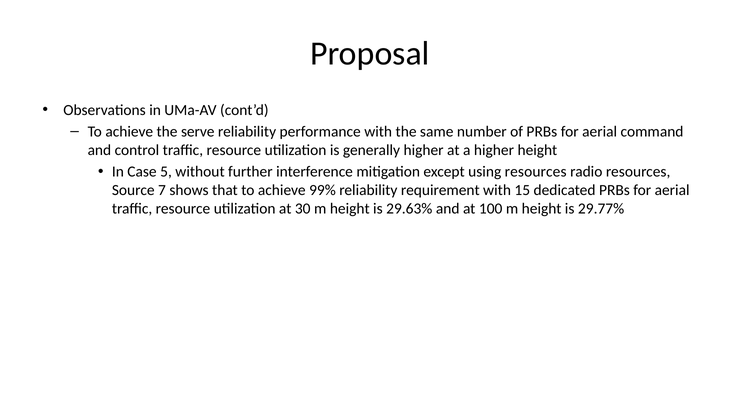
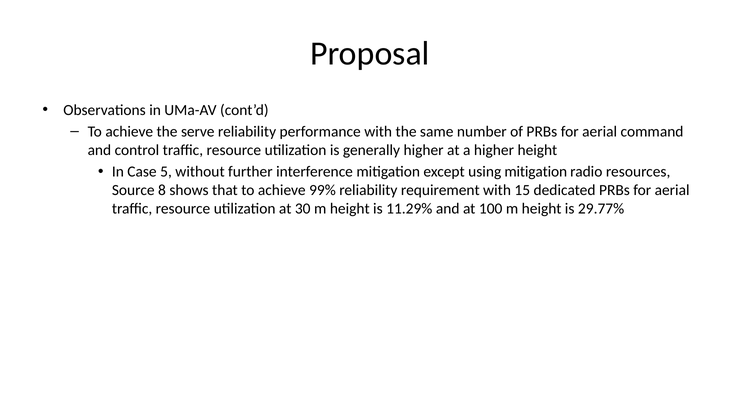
using resources: resources -> mitigation (536, 172)
7: 7 -> 8 (162, 190)
29.63%: 29.63% -> 11.29% (409, 209)
